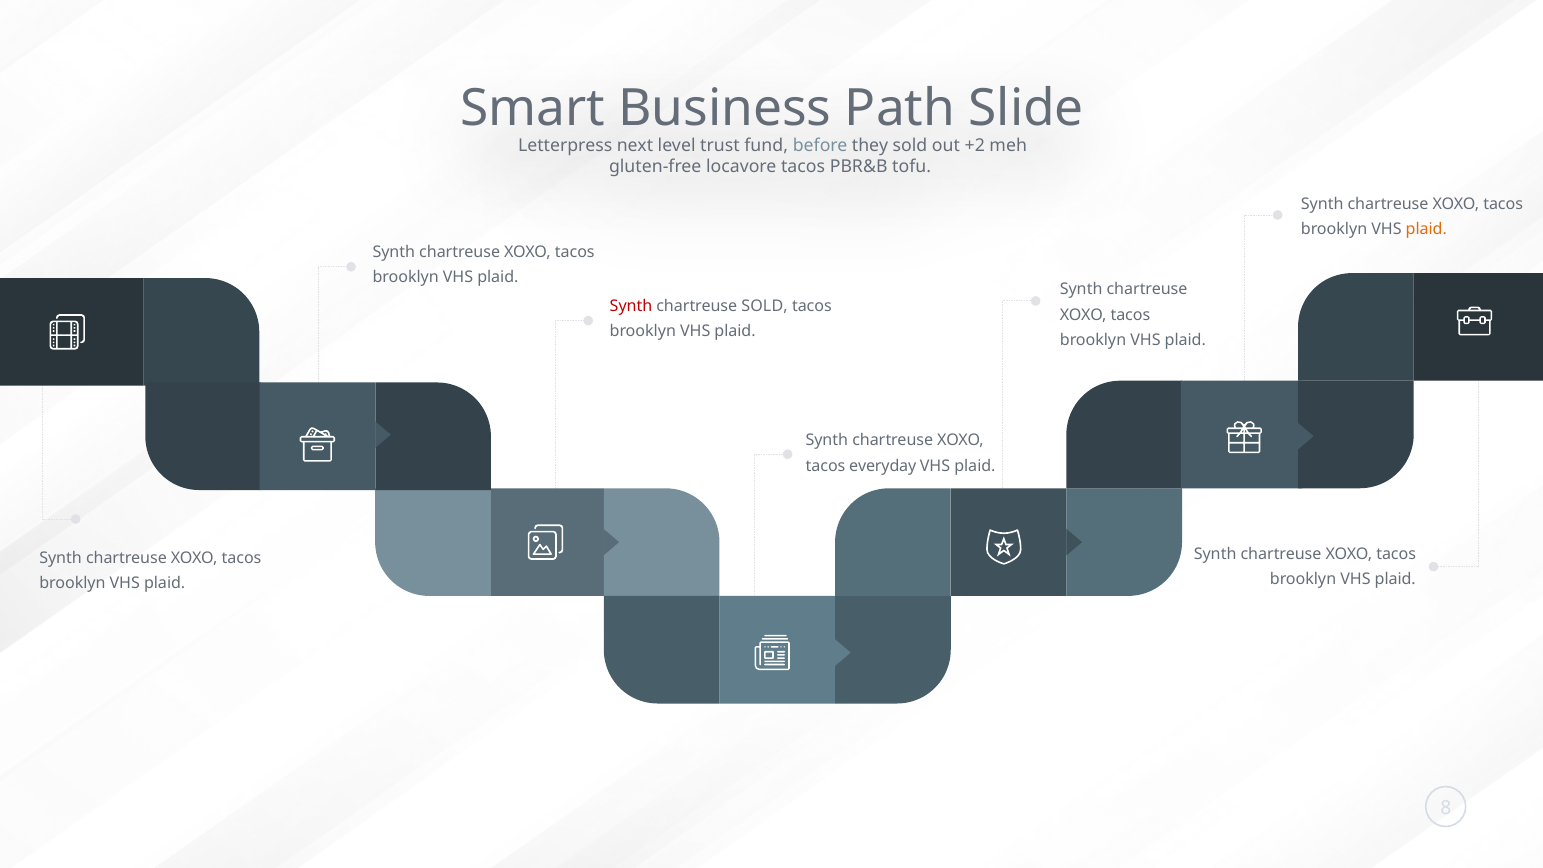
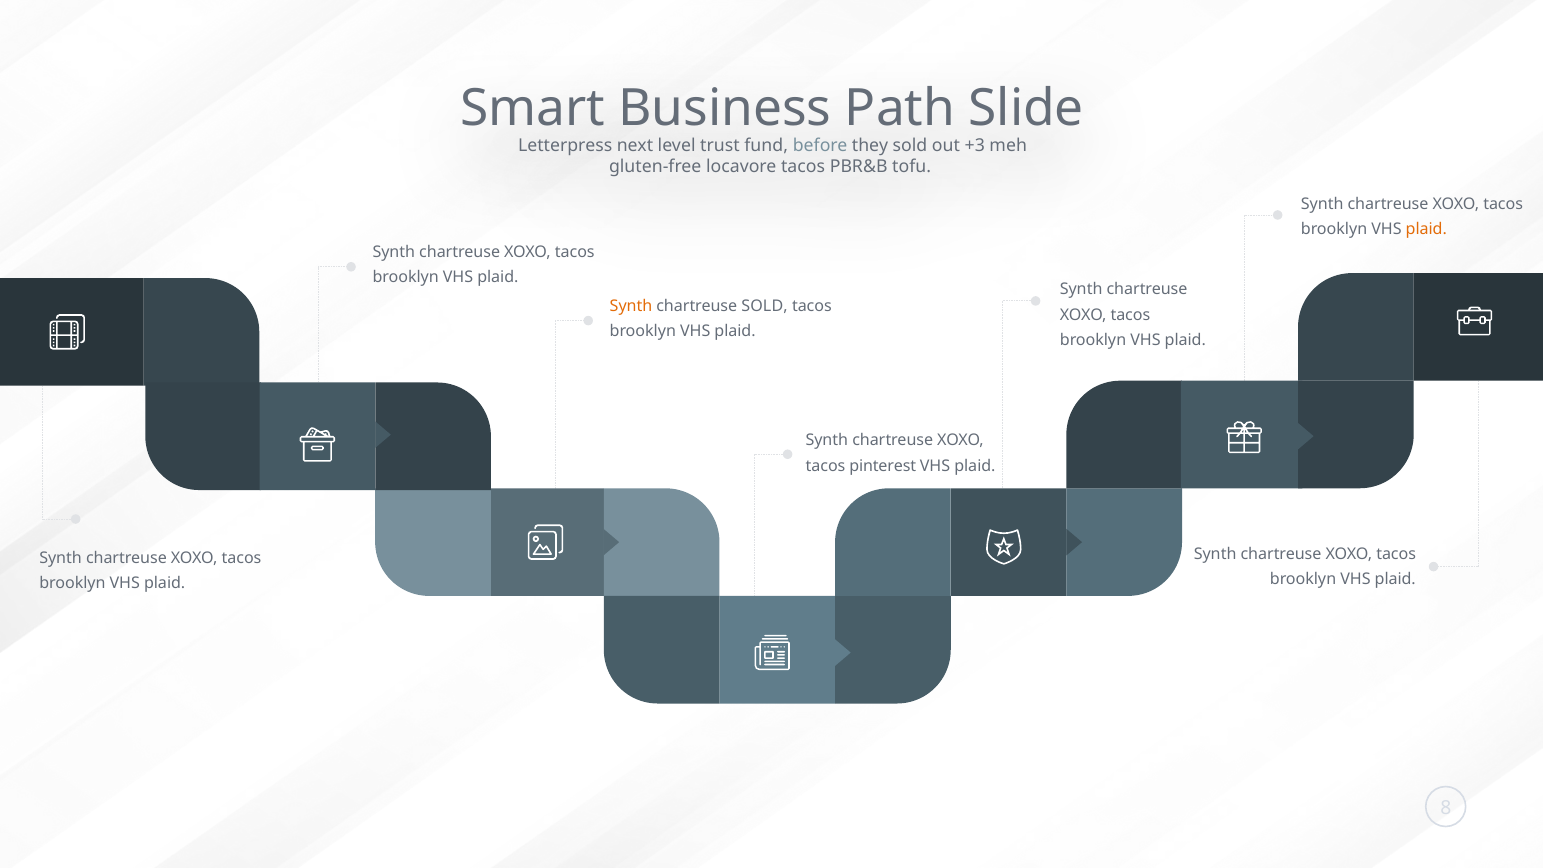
+2: +2 -> +3 (975, 146)
Synth colour: red -> orange (631, 306)
everyday: everyday -> pinterest (883, 466)
